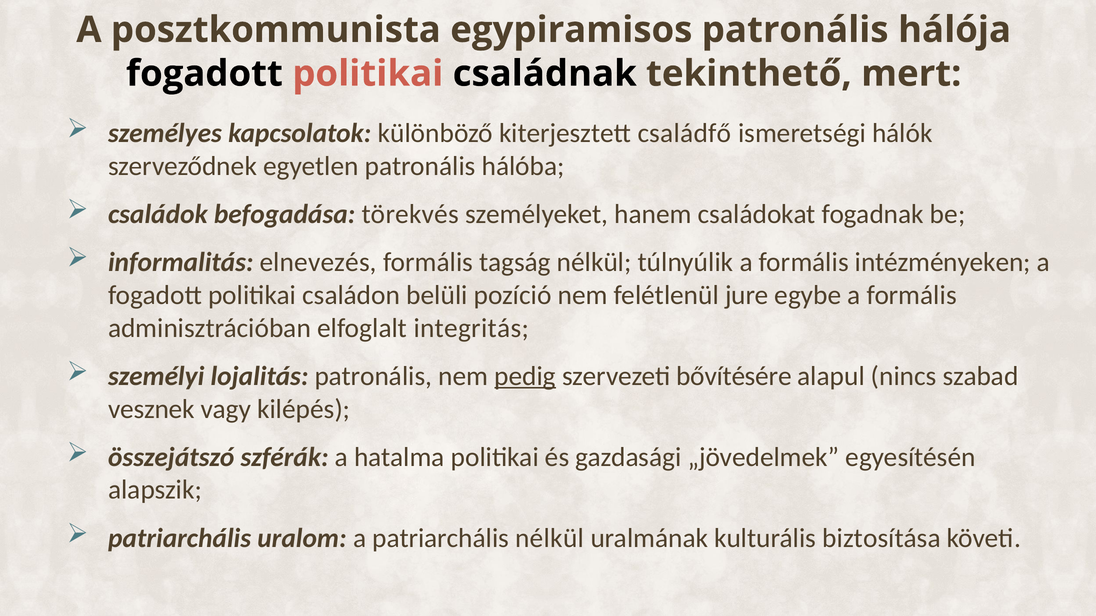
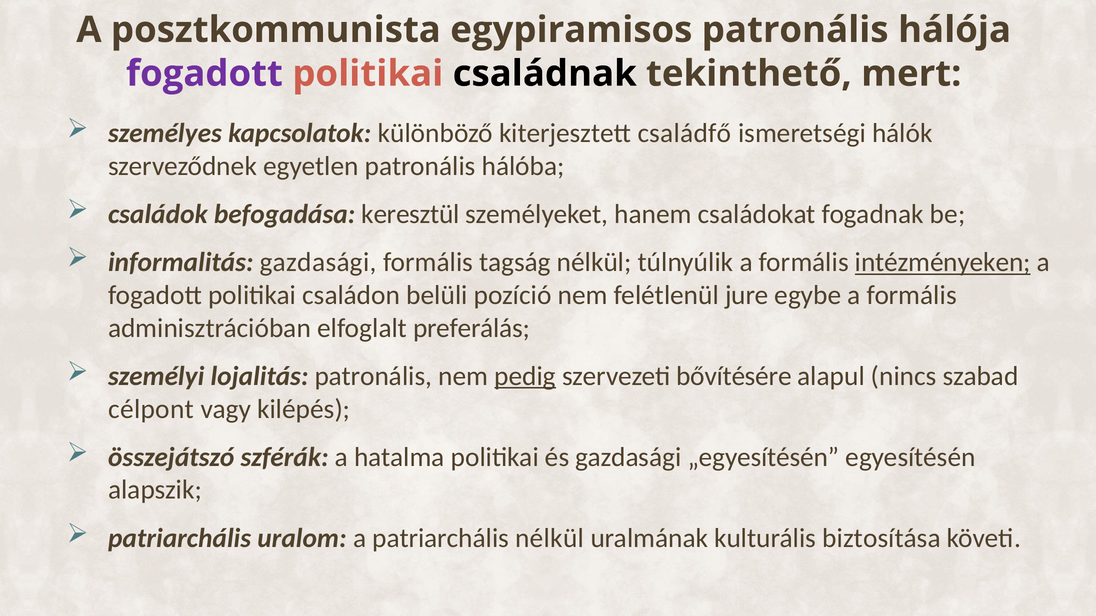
fogadott colour: black -> purple (204, 74)
törekvés: törekvés -> keresztül (411, 214)
informalitás elnevezés: elnevezés -> gazdasági (318, 263)
intézményeken underline: none -> present (943, 263)
integritás: integritás -> preferálás (472, 328)
vesznek: vesznek -> célpont (151, 409)
„jövedelmek: „jövedelmek -> „egyesítésén (764, 457)
